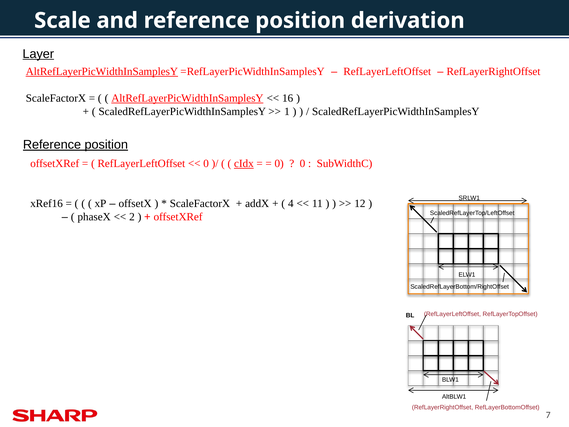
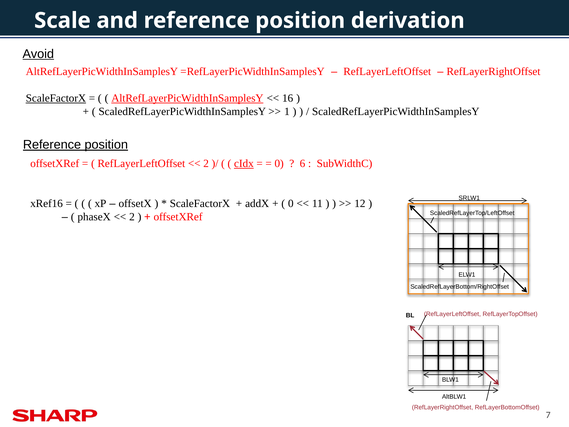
Layer: Layer -> Avoid (38, 54)
AltRefLayerPicWidthInSamplesY underline: present -> none (102, 72)
ScaleFactorX underline: none -> present (56, 98)
0: 0 -> 2 (206, 163)
0: 0 -> 6 (302, 163)
4: 4 -> 0 (291, 203)
